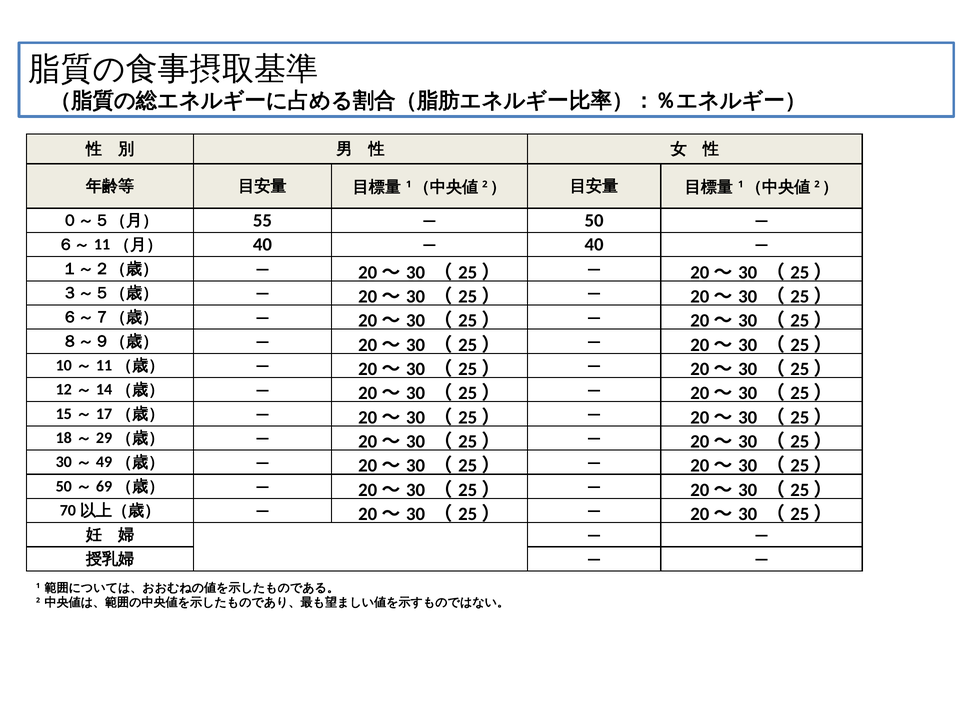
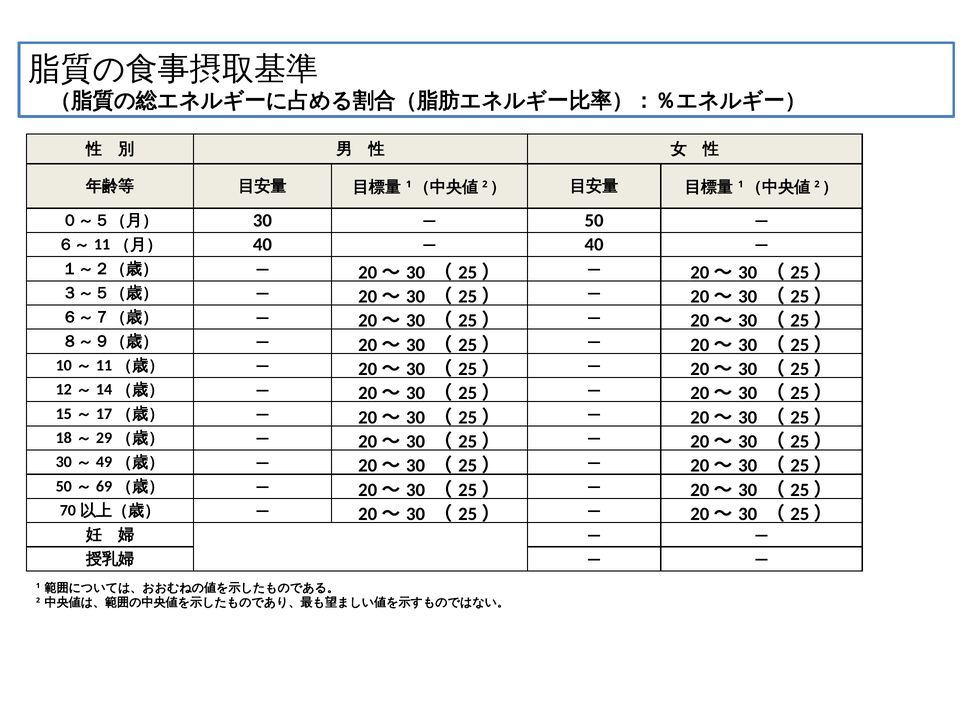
55: 55 -> 30 (262, 221)
